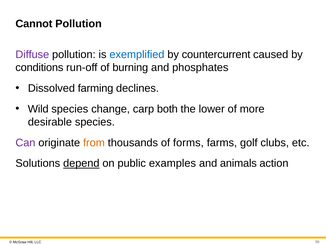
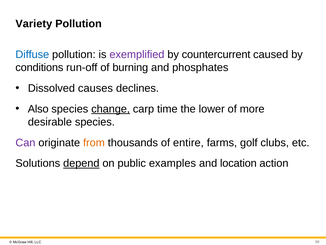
Cannot: Cannot -> Variety (34, 24)
Diffuse colour: purple -> blue (32, 54)
exemplified colour: blue -> purple (137, 54)
farming: farming -> causes (95, 88)
Wild: Wild -> Also (38, 109)
change underline: none -> present (111, 109)
both: both -> time (167, 109)
forms: forms -> entire (188, 142)
animals: animals -> location (238, 163)
